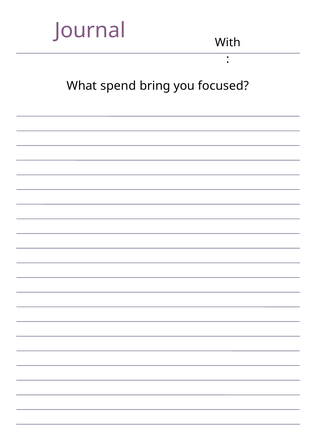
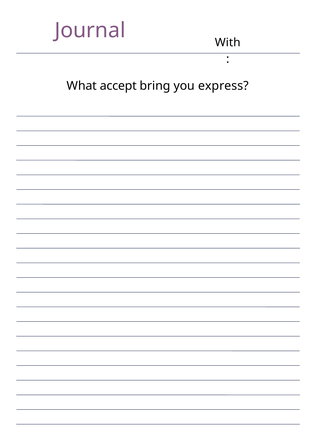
spend: spend -> accept (118, 86)
focused: focused -> express (223, 86)
